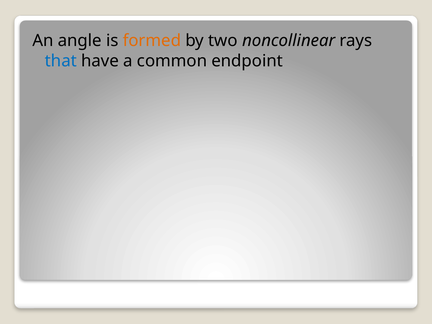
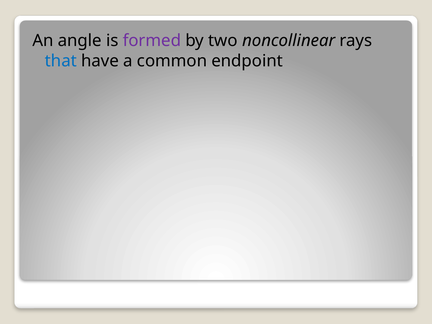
formed colour: orange -> purple (152, 41)
